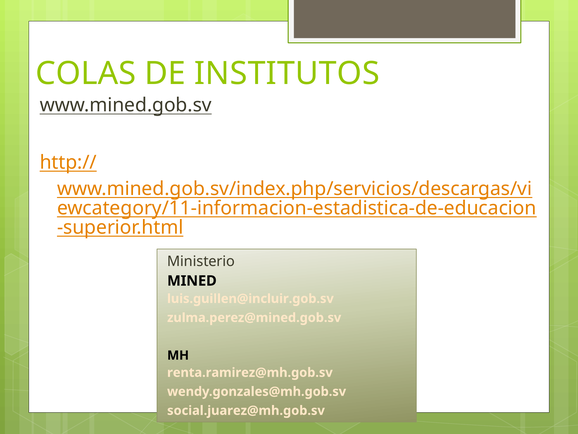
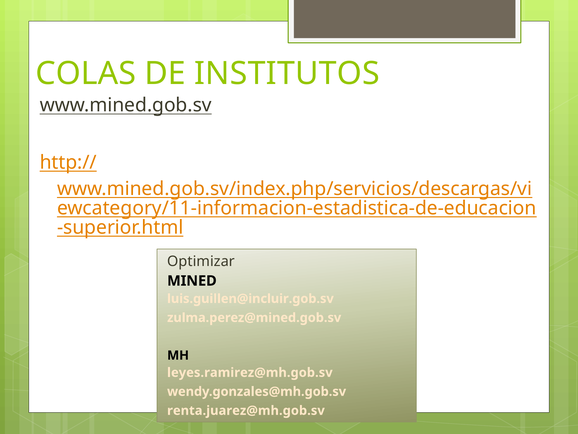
Ministerio: Ministerio -> Optimizar (201, 261)
renta.ramirez@mh.gob.sv: renta.ramirez@mh.gob.sv -> leyes.ramirez@mh.gob.sv (250, 372)
social.juarez@mh.gob.sv: social.juarez@mh.gob.sv -> renta.juarez@mh.gob.sv (246, 410)
